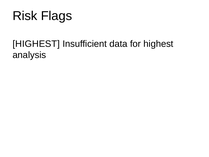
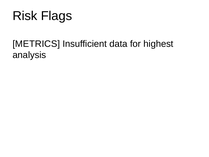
HIGHEST: HIGHEST -> METRICS (36, 44)
